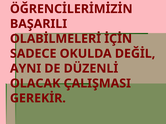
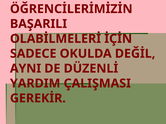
OLACAK: OLACAK -> YARDIM (35, 84)
